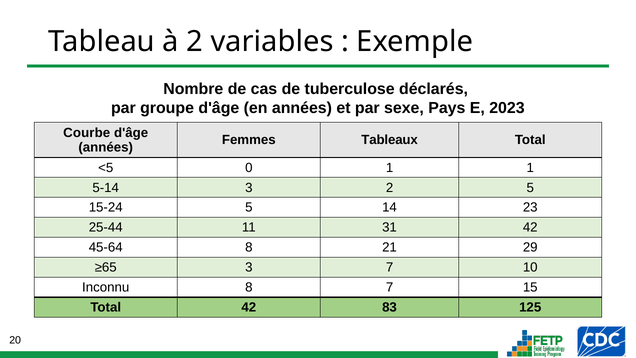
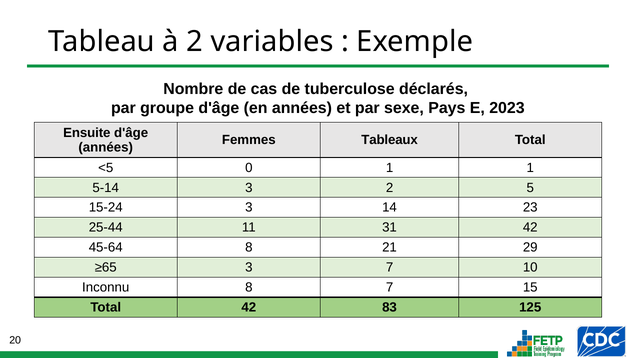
Courbe: Courbe -> Ensuite (87, 133)
15-24 5: 5 -> 3 (249, 207)
